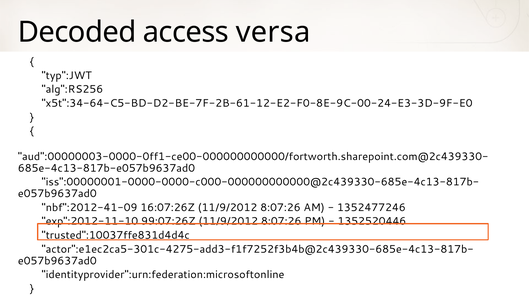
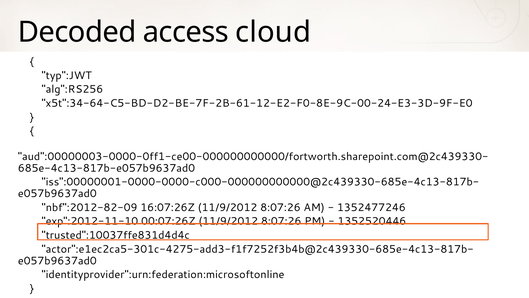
versa: versa -> cloud (273, 32)
nbf":2012-41-09: nbf":2012-41-09 -> nbf":2012-82-09 (89, 207)
99:07:26Z: 99:07:26Z -> 00:07:26Z (168, 221)
